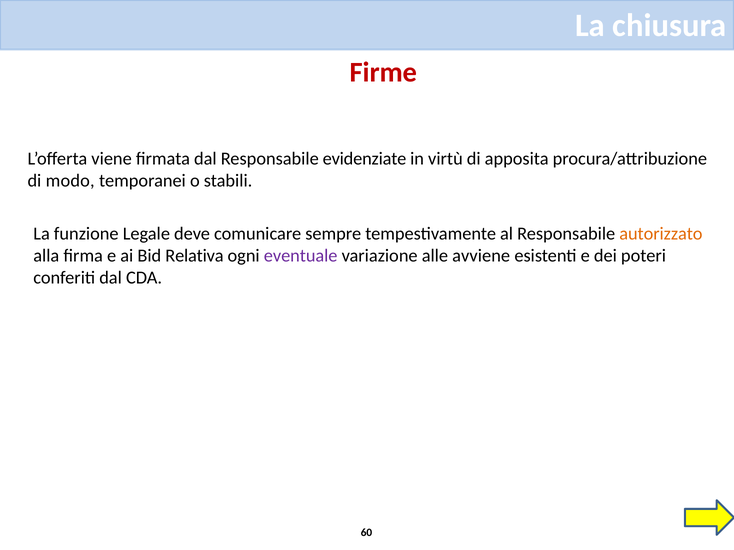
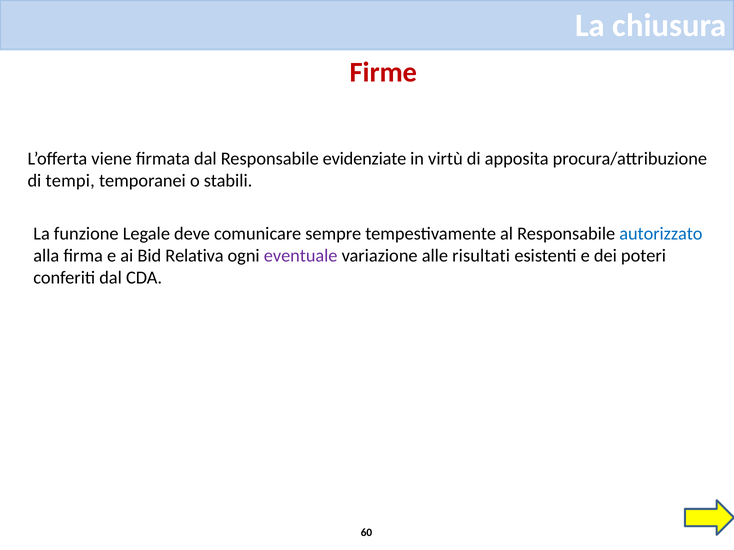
modo: modo -> tempi (70, 181)
autorizzato colour: orange -> blue (661, 234)
avviene: avviene -> risultati (481, 256)
